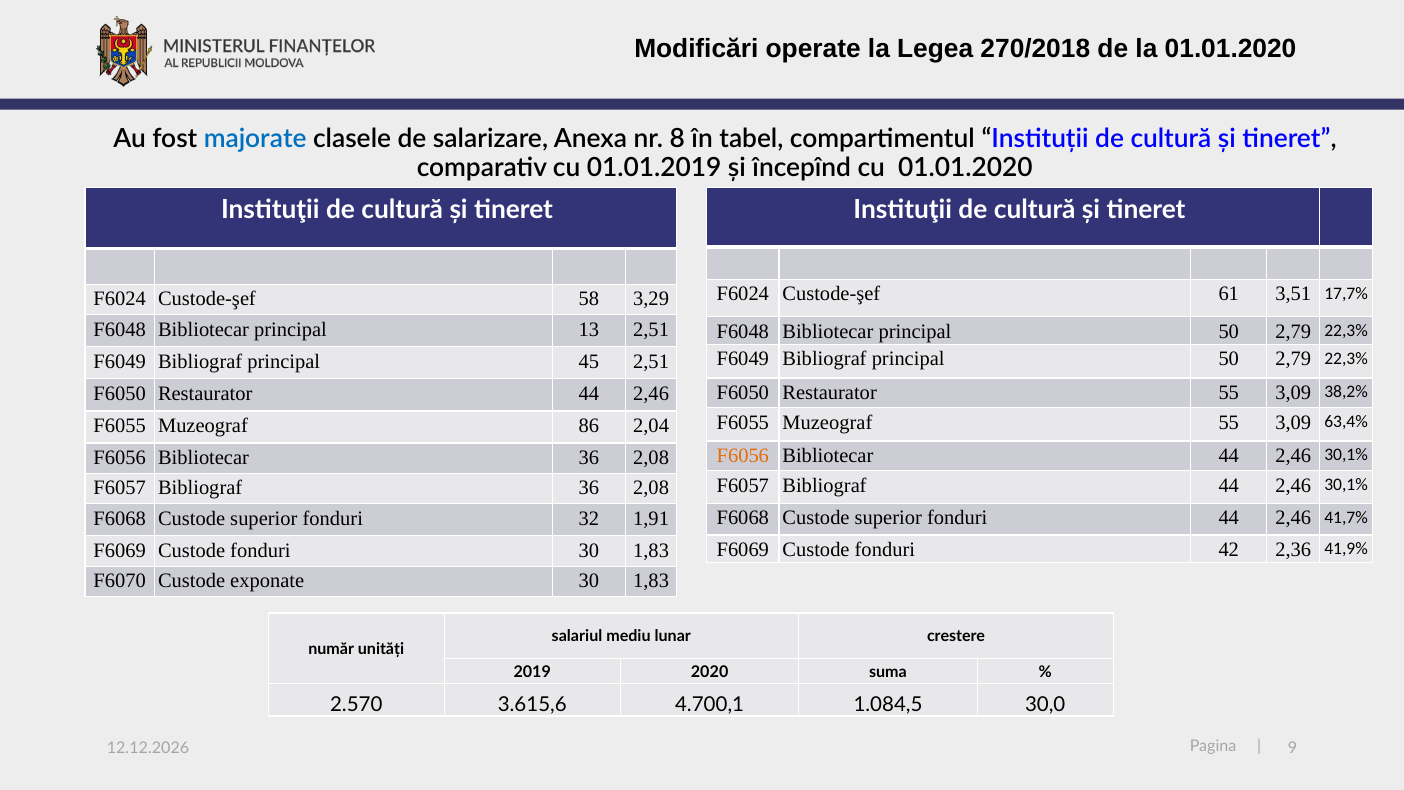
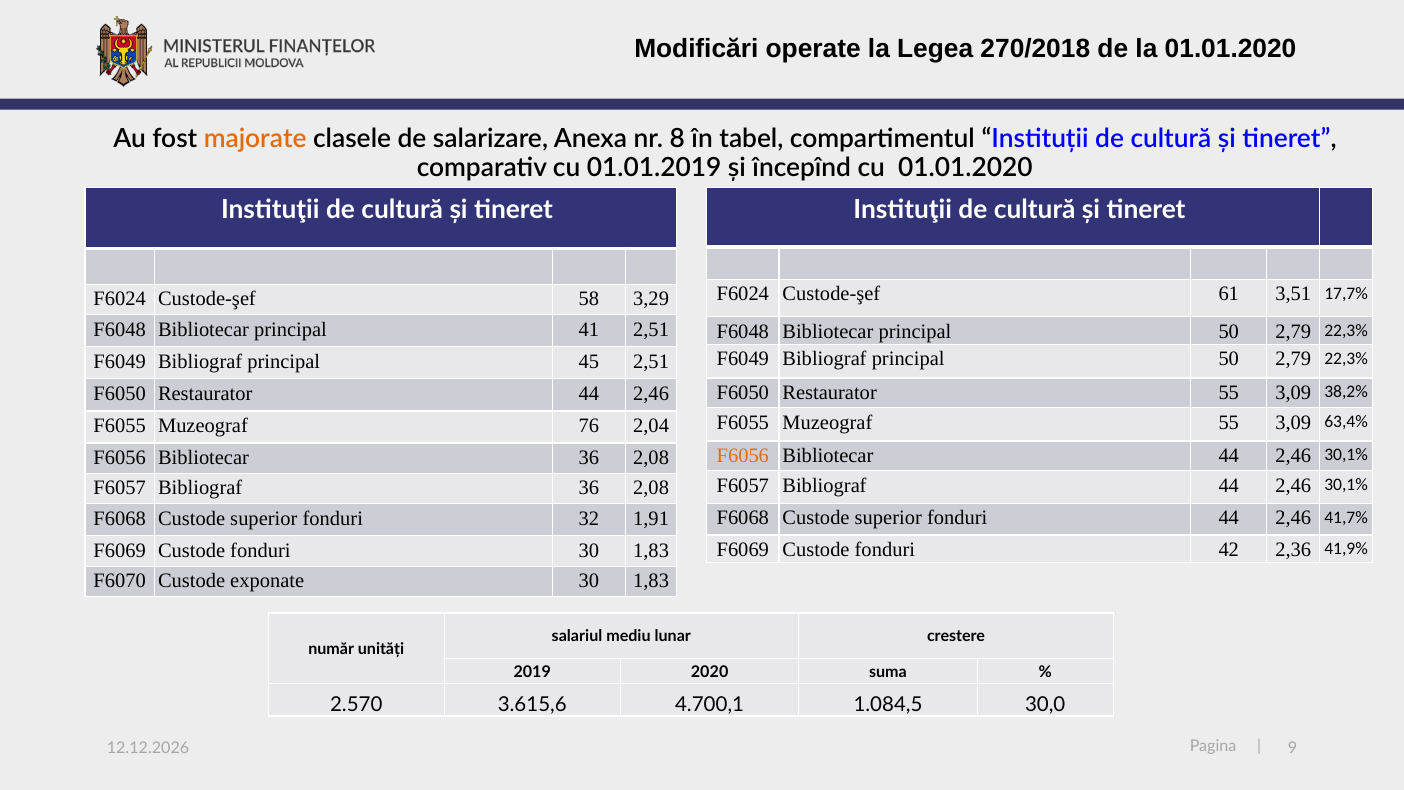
majorate colour: blue -> orange (255, 139)
13: 13 -> 41 (589, 329)
86: 86 -> 76 (589, 426)
